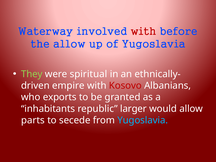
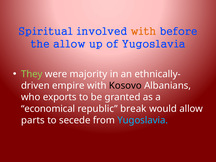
Waterway: Waterway -> Spiritual (46, 32)
with colour: red -> orange (143, 32)
spiritual: spiritual -> majority (88, 74)
Kosovo colour: red -> black (125, 86)
inhabitants: inhabitants -> economical (48, 109)
larger: larger -> break (133, 109)
